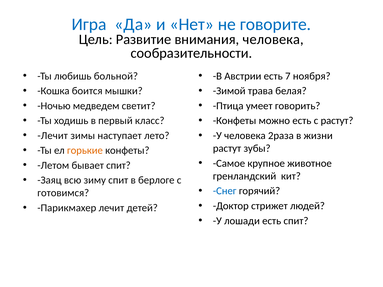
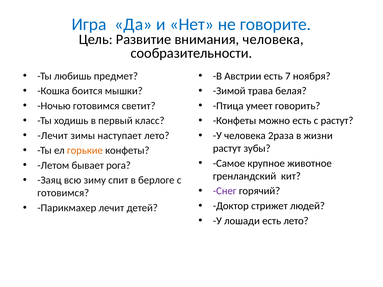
больной: больной -> предмет (116, 76)
Ночью медведем: медведем -> готовимся (96, 106)
бывает спит: спит -> рога (118, 165)
Снег colour: blue -> purple (225, 191)
есть спит: спит -> лето (296, 221)
